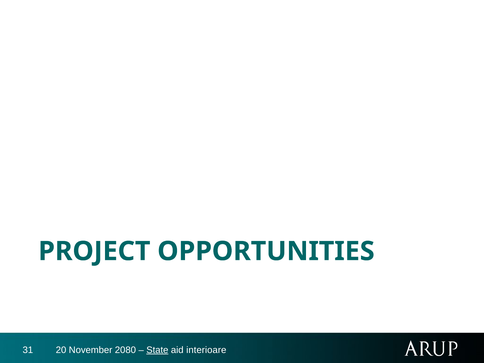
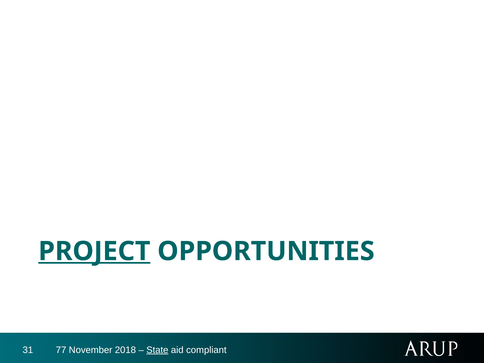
PROJECT underline: none -> present (94, 251)
20: 20 -> 77 (61, 350)
2080: 2080 -> 2018 (125, 350)
interioare: interioare -> compliant (206, 350)
